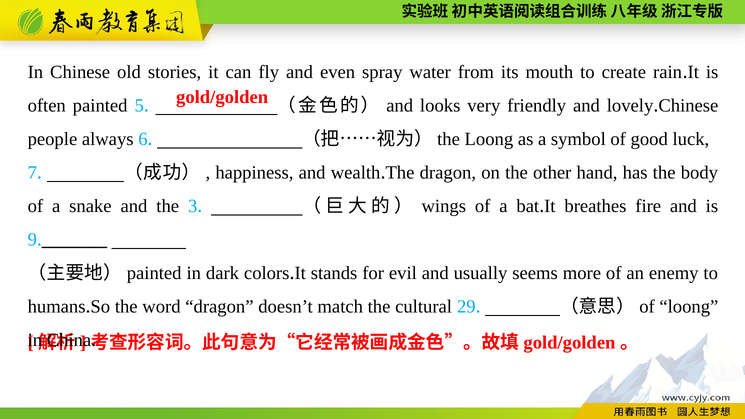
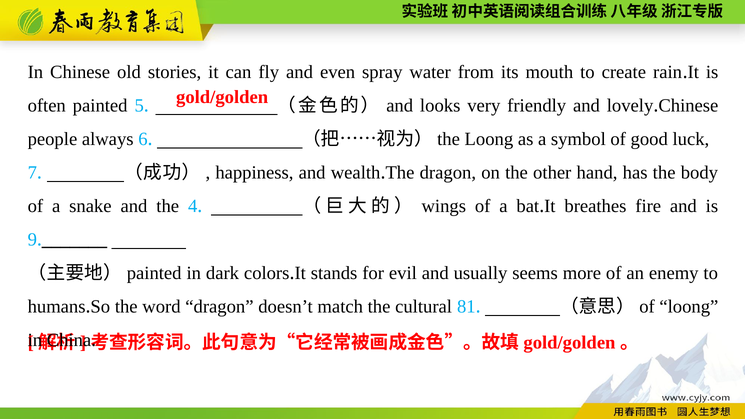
3: 3 -> 4 (193, 206)
29: 29 -> 81 (466, 307)
